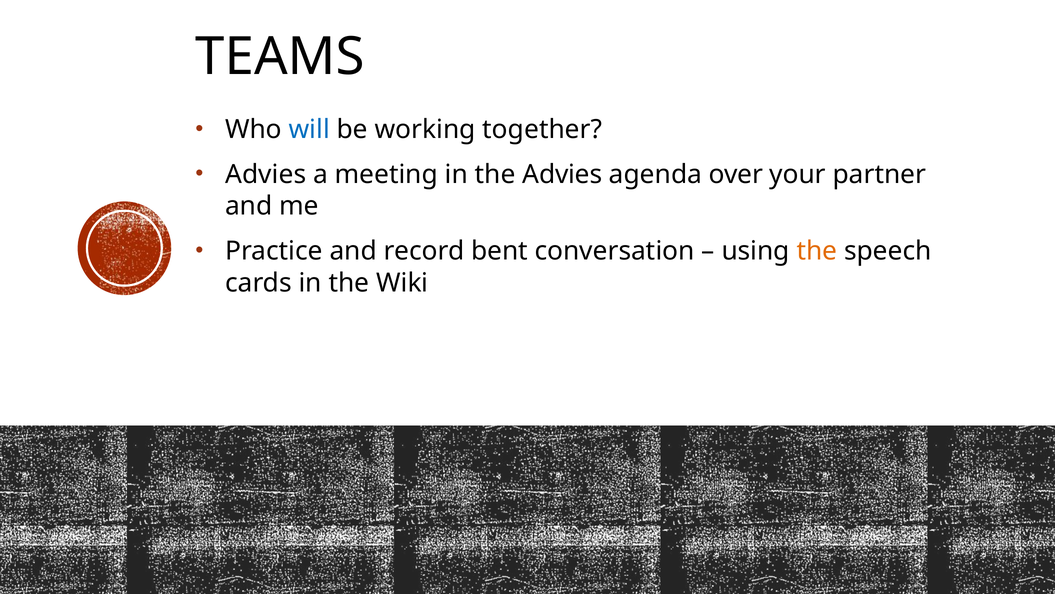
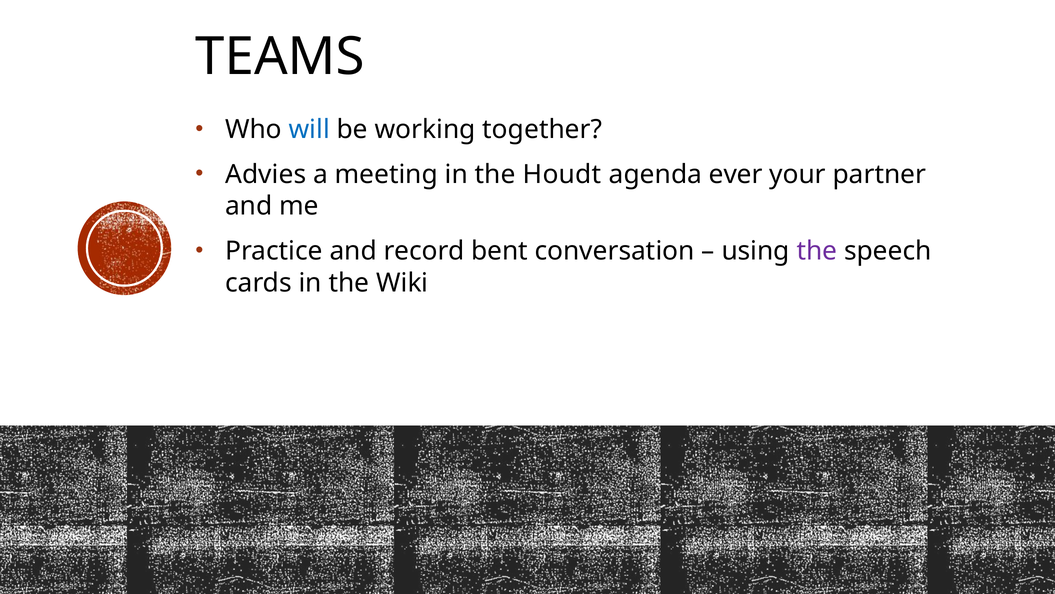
the Advies: Advies -> Houdt (562, 174)
over: over -> ever (736, 174)
the colour: orange -> purple (817, 251)
